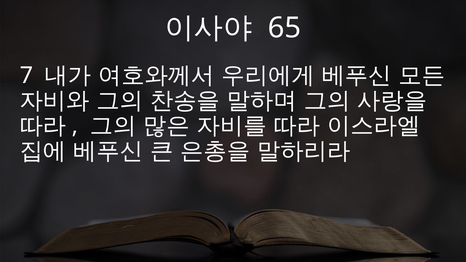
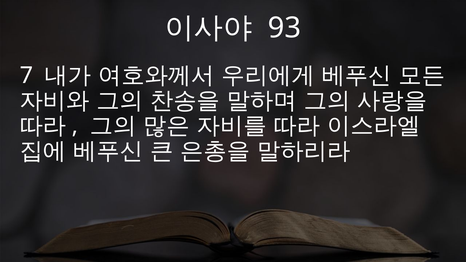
65: 65 -> 93 (285, 28)
